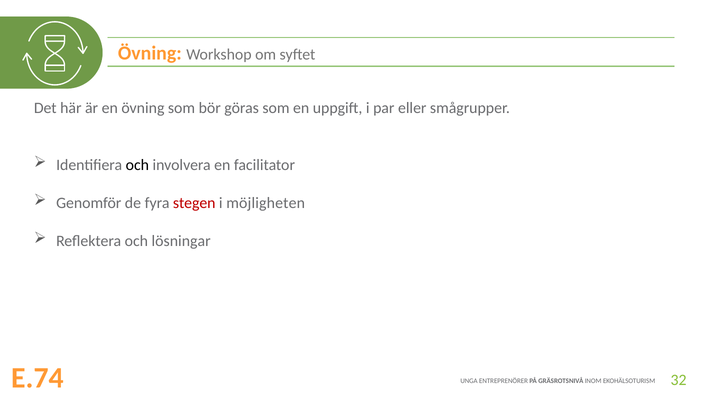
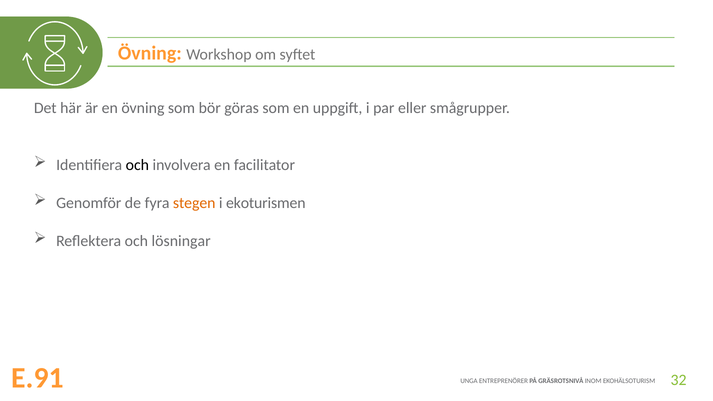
stegen colour: red -> orange (194, 203)
möjligheten: möjligheten -> ekoturismen (266, 203)
E.74: E.74 -> E.91 (37, 378)
